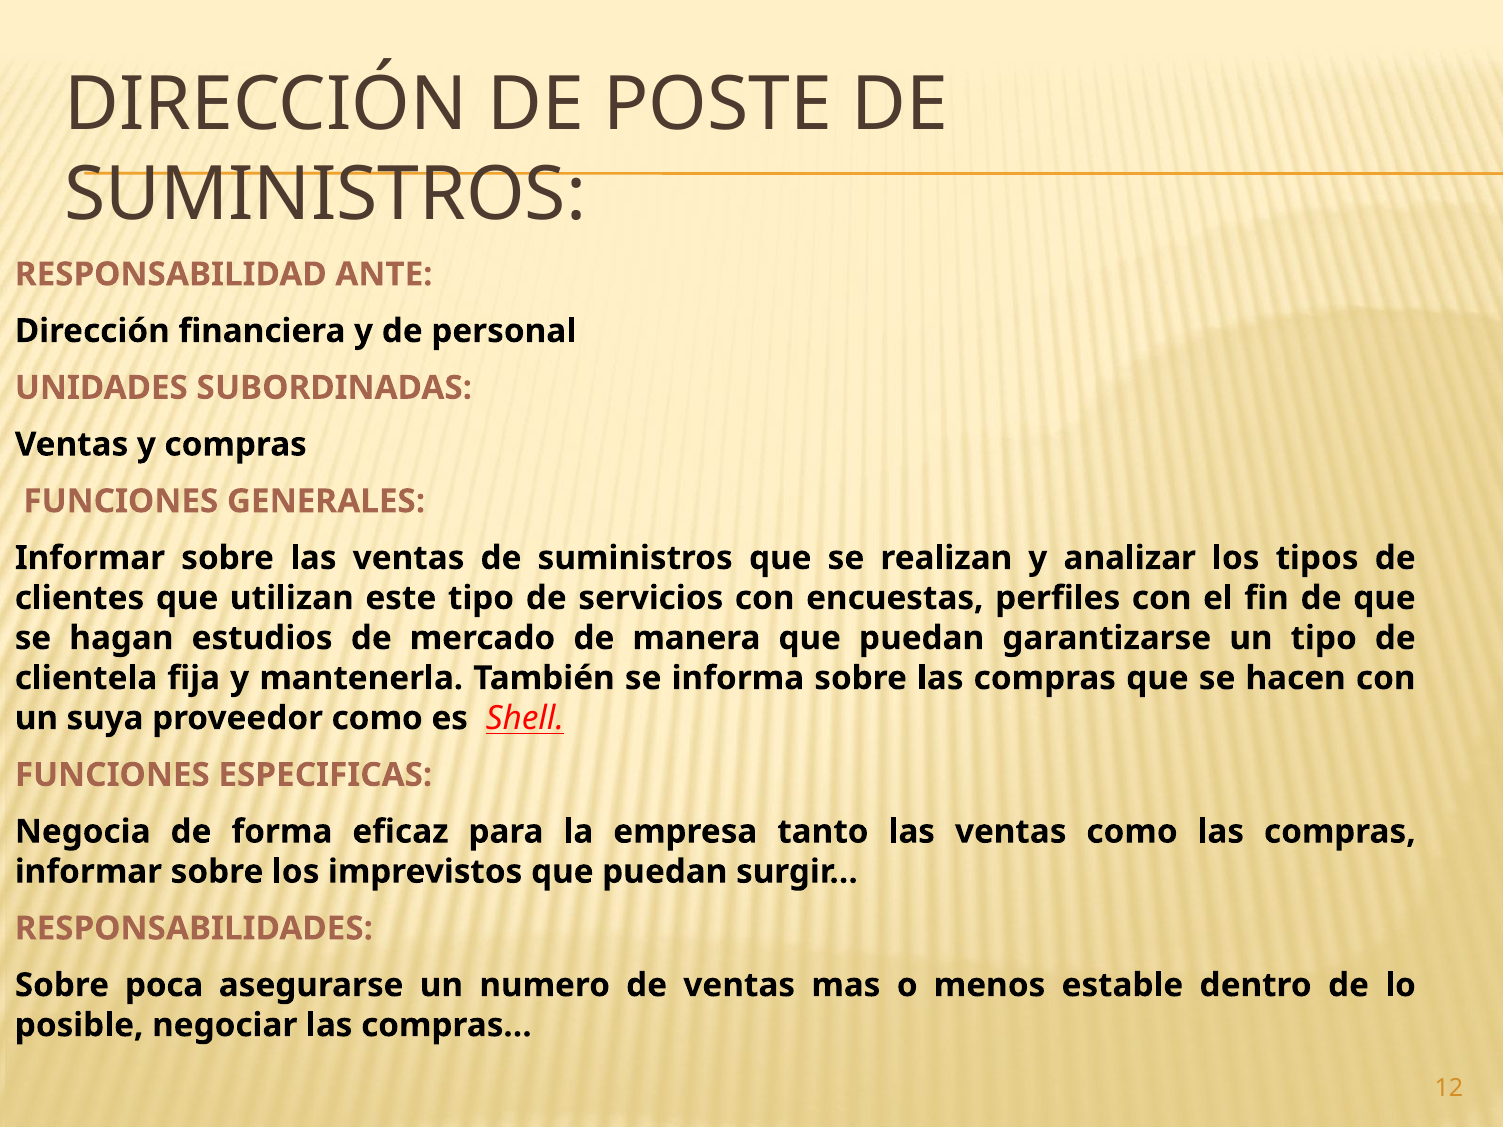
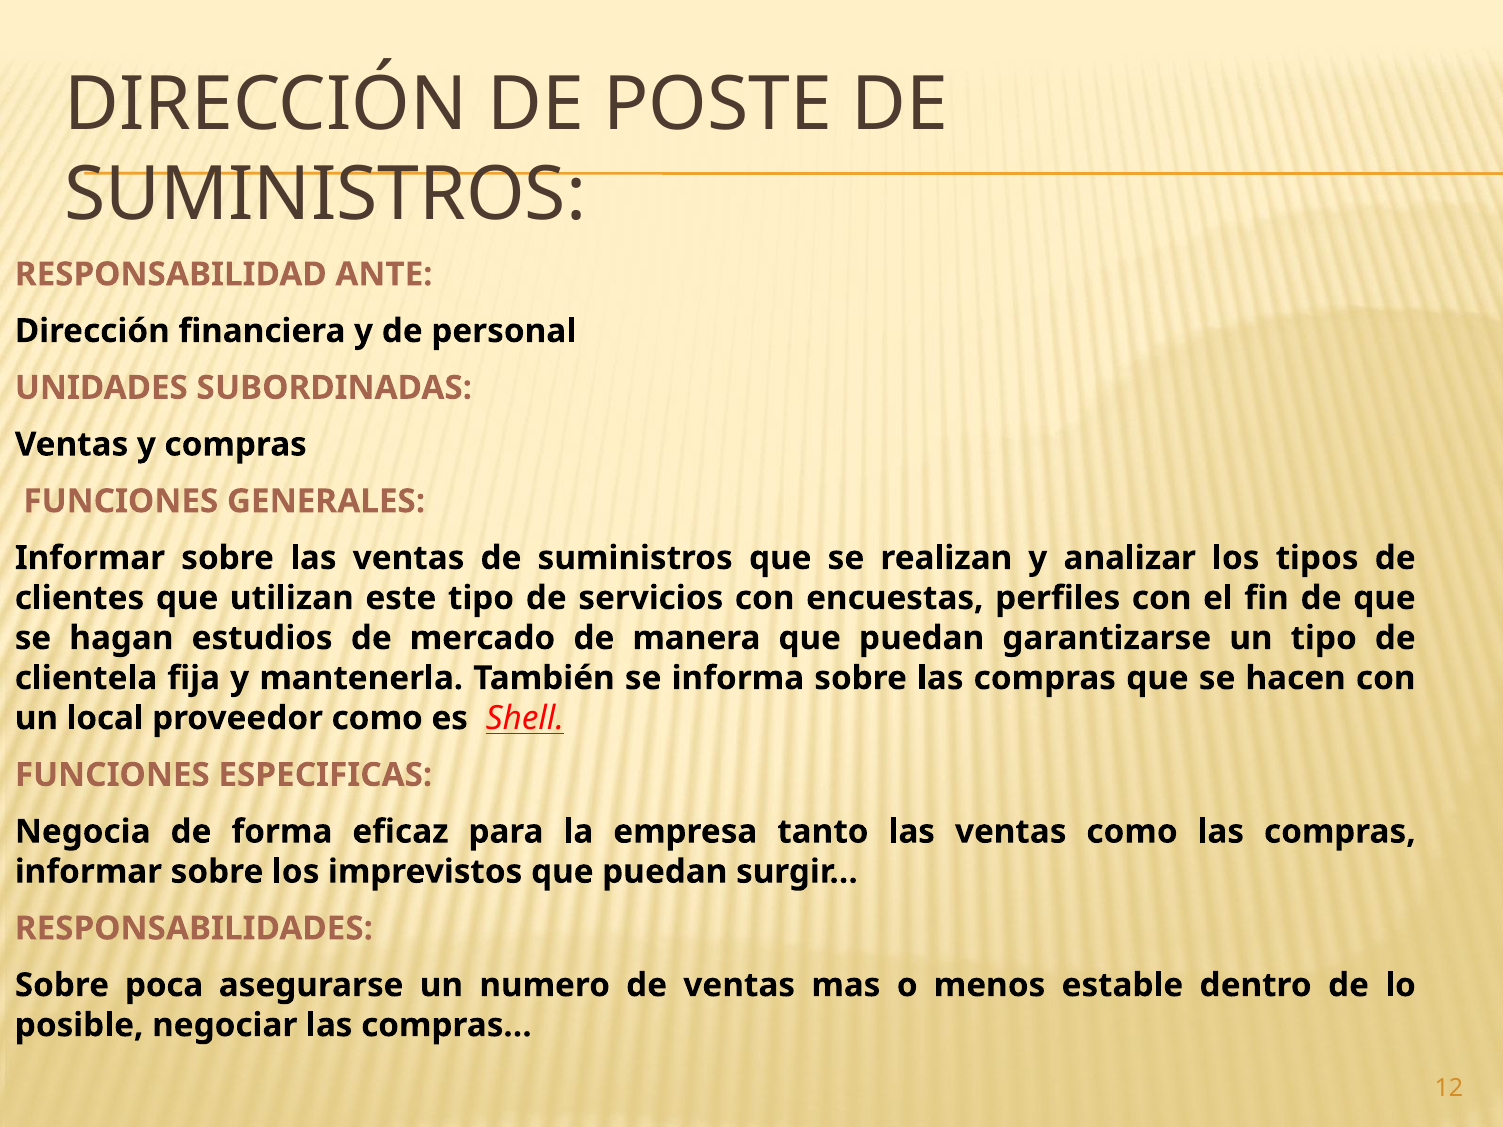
suya: suya -> local (105, 718)
